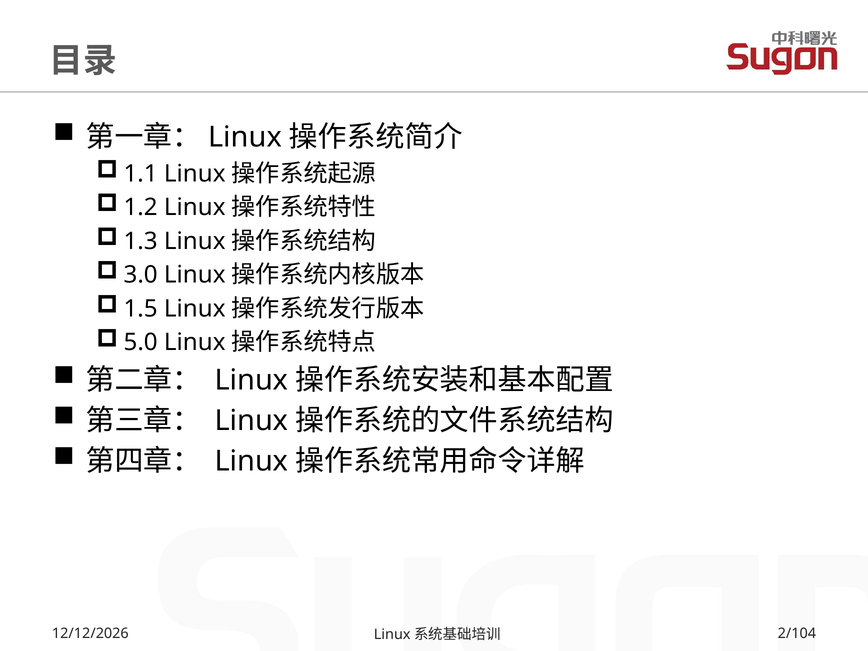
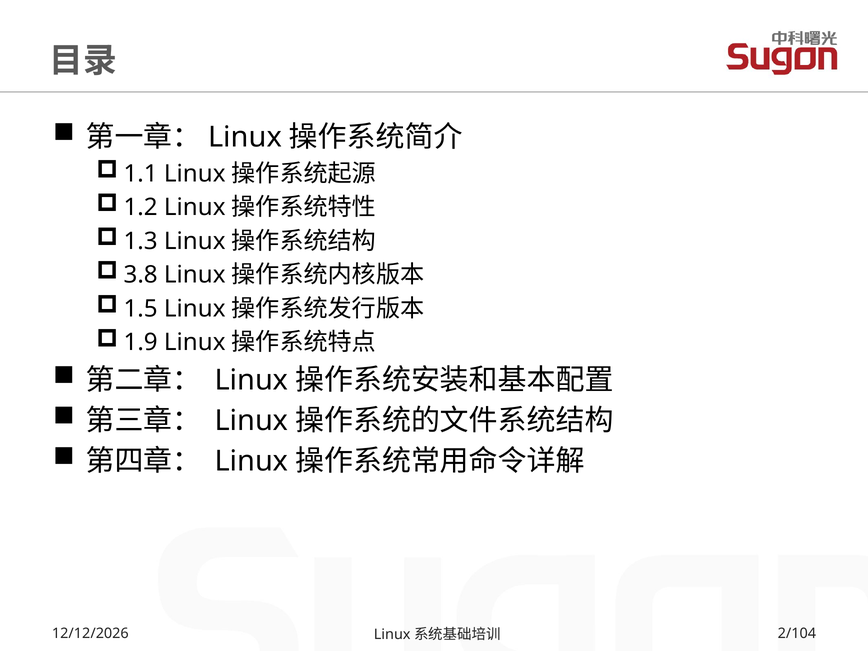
3.0: 3.0 -> 3.8 (141, 275)
5.0: 5.0 -> 1.9 (141, 342)
